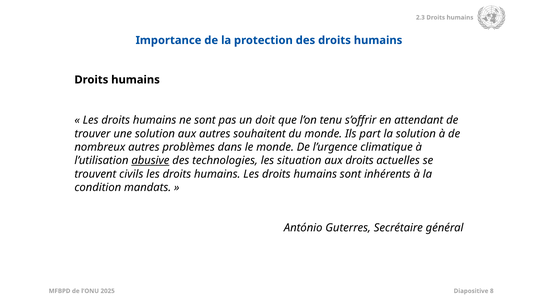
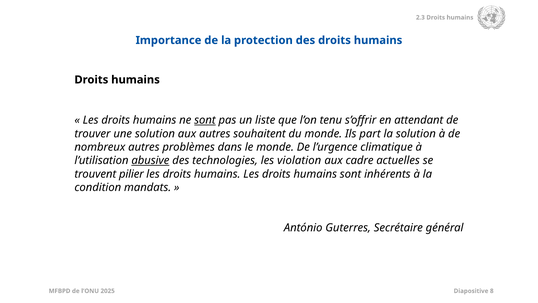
sont underline: none -> present (205, 120)
doit: doit -> liste (265, 120)
situation: situation -> violation (299, 160)
aux droits: droits -> cadre (360, 160)
civils: civils -> pilier (131, 174)
